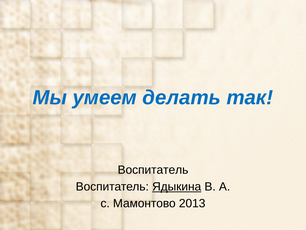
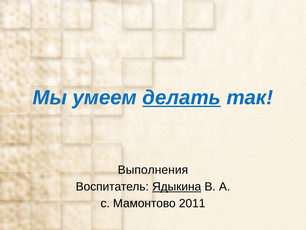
делать underline: none -> present (182, 97)
Воспитатель: Воспитатель -> Выполнения (153, 170)
2013: 2013 -> 2011 (192, 203)
